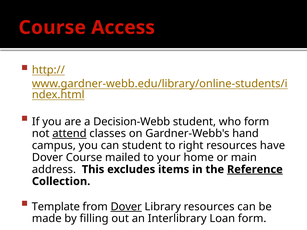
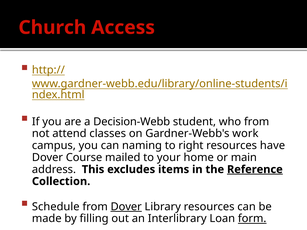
Course: Course -> Church (52, 28)
who form: form -> from (257, 122)
attend underline: present -> none (69, 134)
hand: hand -> work (245, 134)
can student: student -> naming (142, 146)
Template: Template -> Schedule (56, 207)
form underline: none -> present (252, 219)
